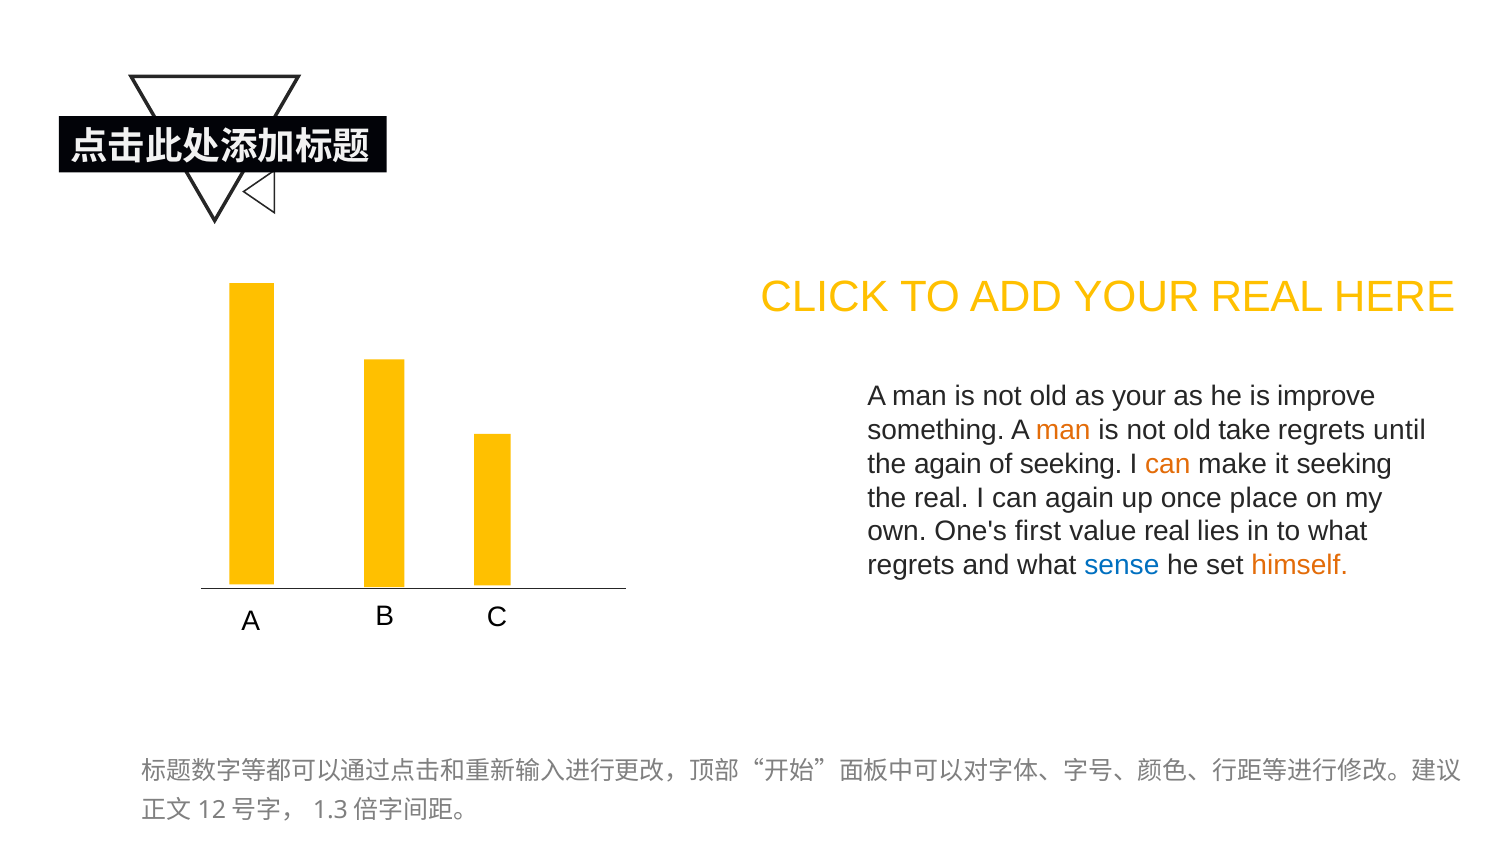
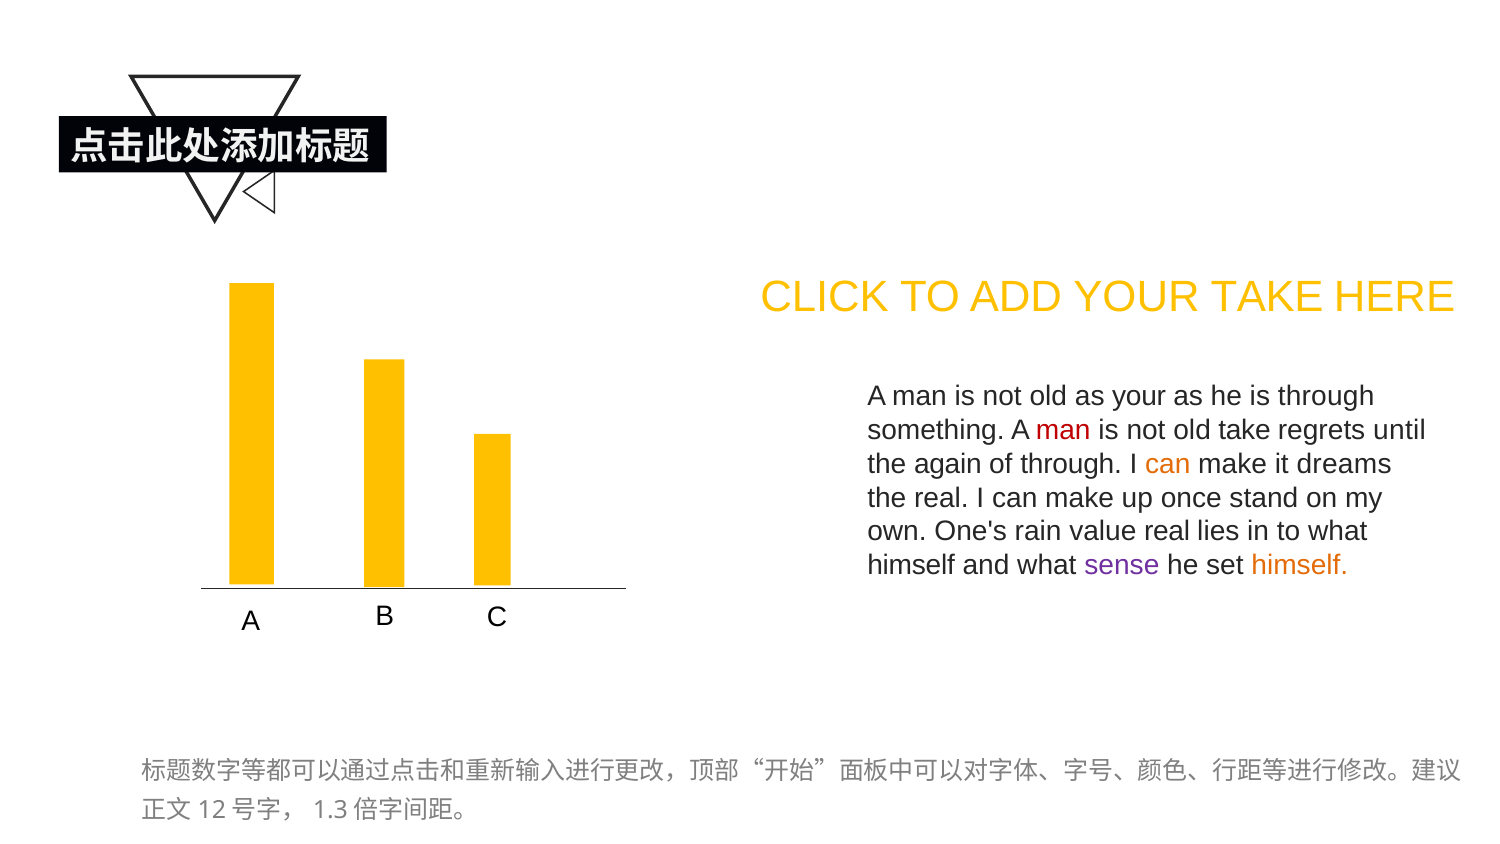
YOUR REAL: REAL -> TAKE (1267, 297)
is improve: improve -> through (1326, 396)
man colour: orange -> red (1063, 430)
of seeking: seeking -> through (1071, 464)
it seeking: seeking -> dreams (1344, 464)
again: again -> make (1080, 498)
place: place -> stand (1264, 498)
first: first -> rain (1038, 531)
regrets: regrets -> himself (911, 565)
sense colour: blue -> purple (1122, 565)
